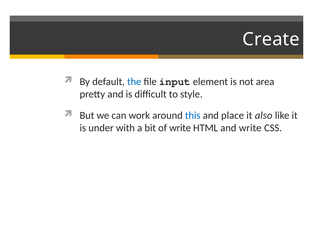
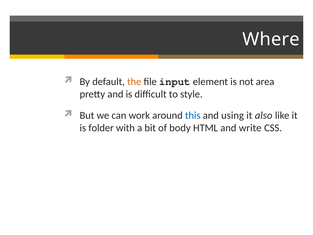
Create: Create -> Where (271, 39)
the colour: blue -> orange (134, 82)
place: place -> using (233, 115)
under: under -> folder (101, 128)
of write: write -> body (180, 128)
